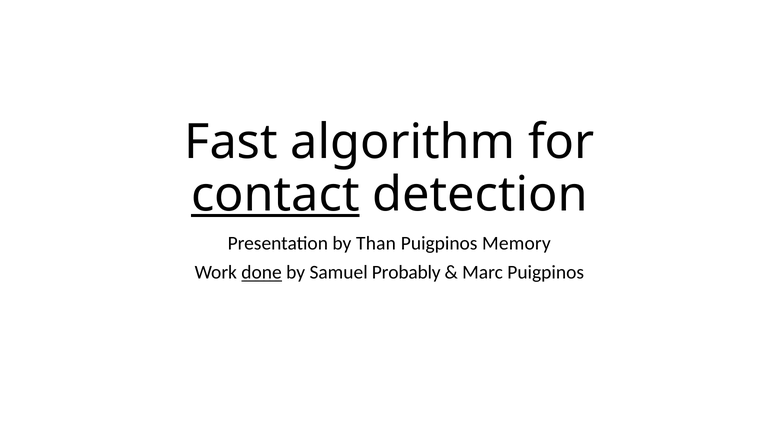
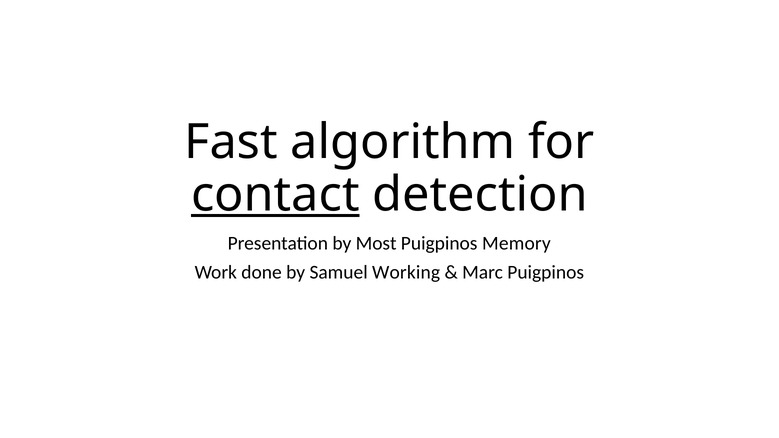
Than: Than -> Most (376, 243)
done underline: present -> none (262, 273)
Probably: Probably -> Working (406, 273)
